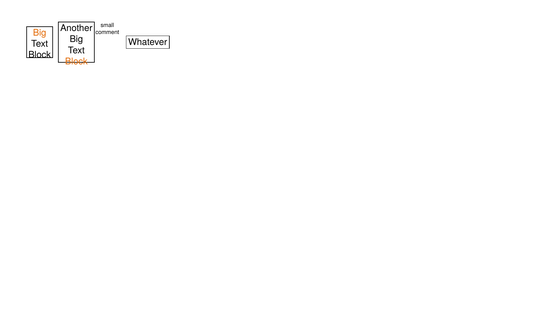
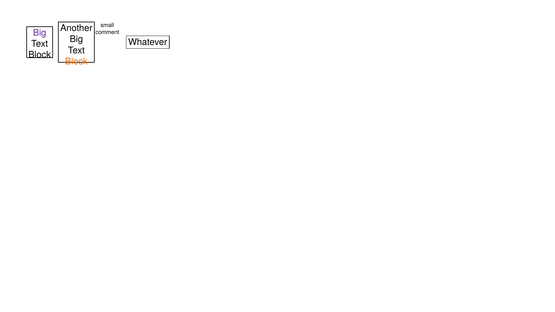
Big colour: orange -> purple (40, 33)
